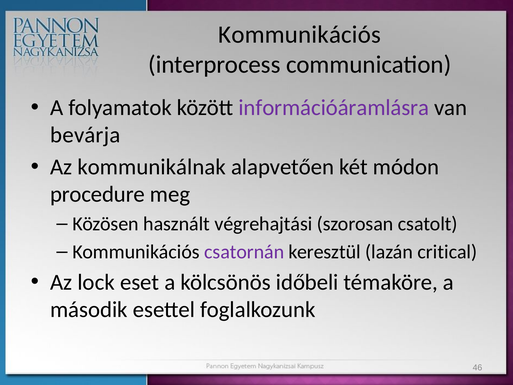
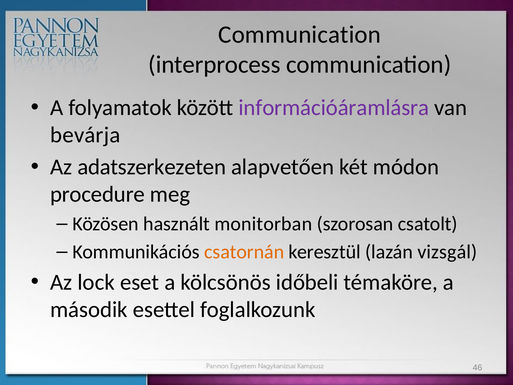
Kommunikációs: Kommunikációs -> Communication (300, 35)
kommunikálnak: kommunikálnak -> adatszerkezeten (152, 167)
végrehajtási: végrehajtási -> monitorban (263, 224)
csatornán colour: purple -> orange (244, 252)
critical: critical -> vizsgál (447, 252)
